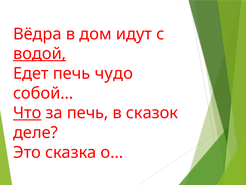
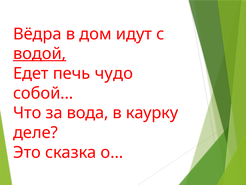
Что underline: present -> none (27, 113)
за печь: печь -> вода (88, 113)
сказок: сказок -> каурку (152, 113)
